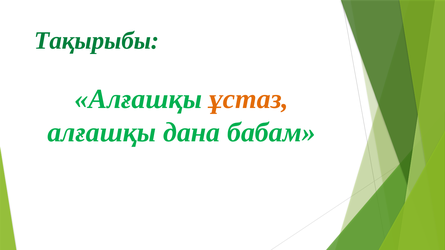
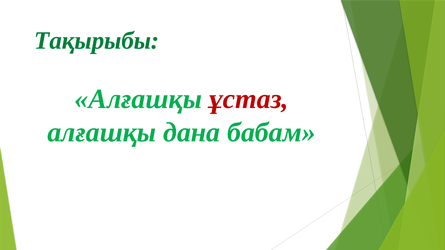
ұстаз colour: orange -> red (249, 99)
